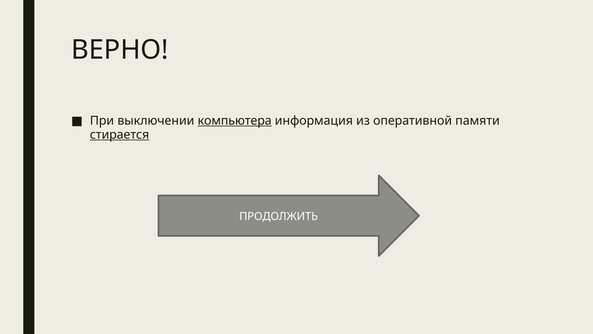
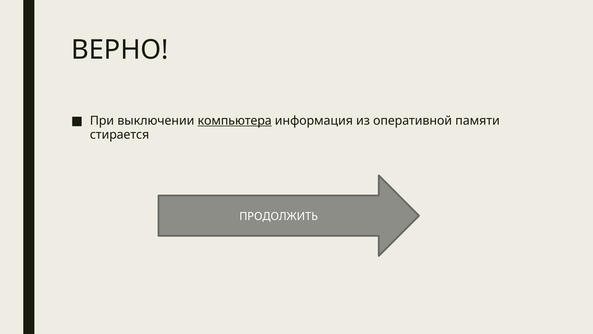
стирается underline: present -> none (120, 134)
